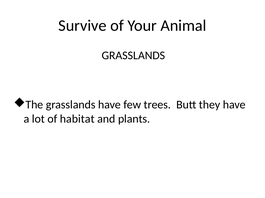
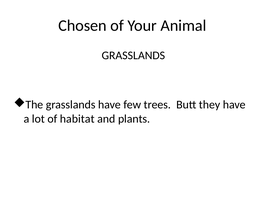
Survive: Survive -> Chosen (83, 26)
